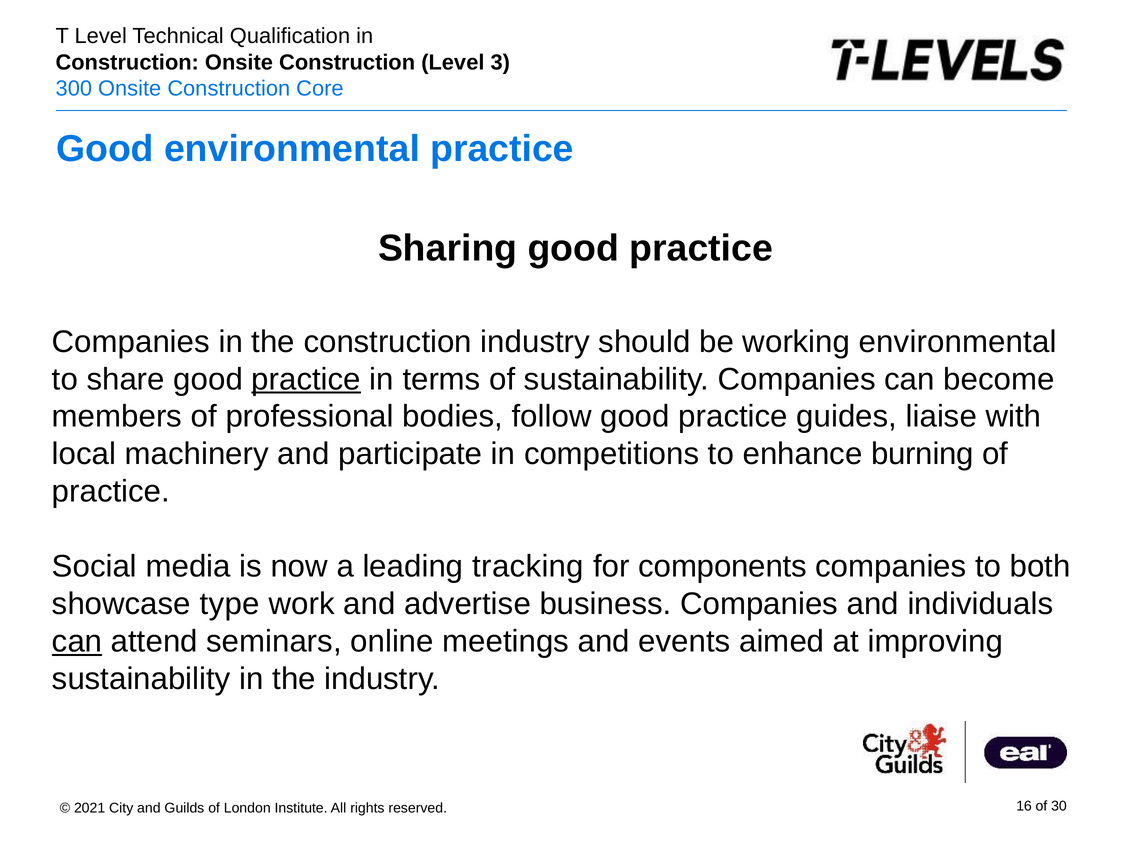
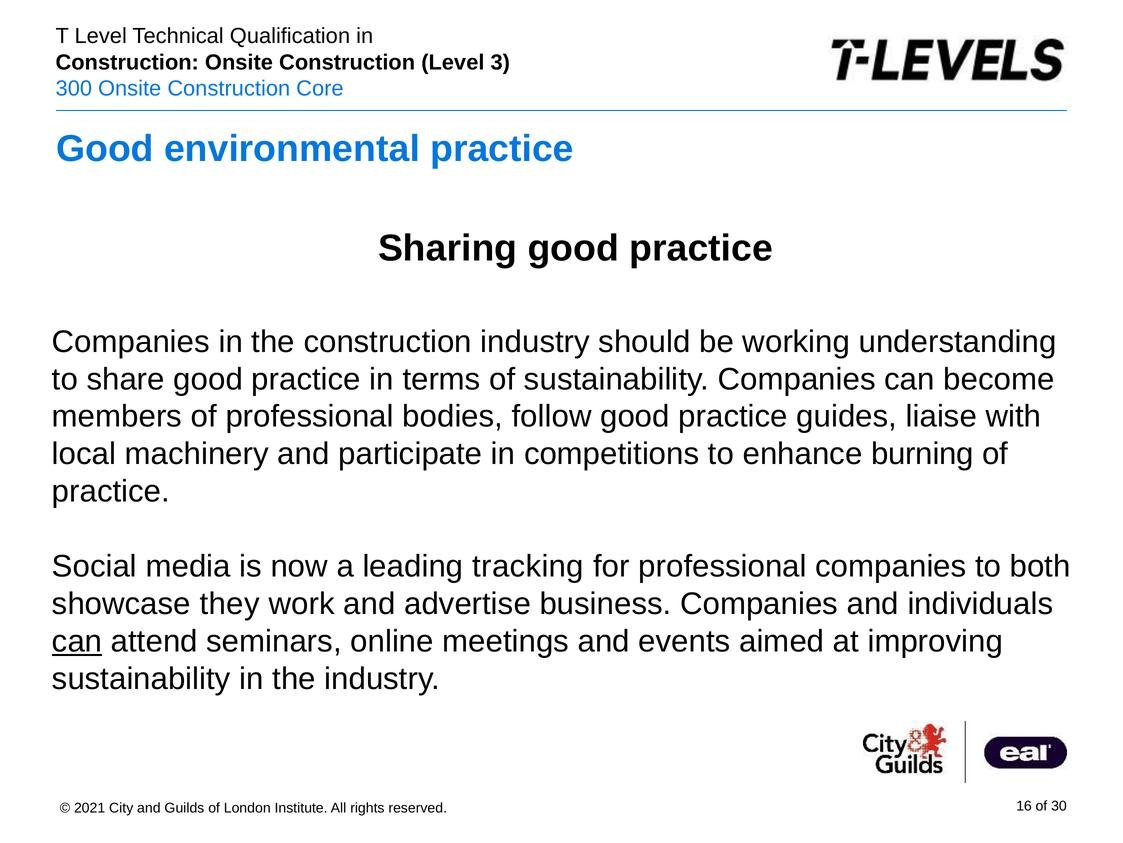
working environmental: environmental -> understanding (958, 341)
practice underline: present -> none (306, 379)
for components: components -> professional (723, 566)
type: type -> they (230, 604)
